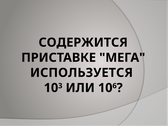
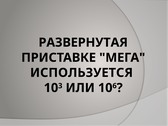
СОДЕРЖИТСЯ: СОДЕРЖИТСЯ -> РАЗВЕРНУТАЯ (83, 43)
